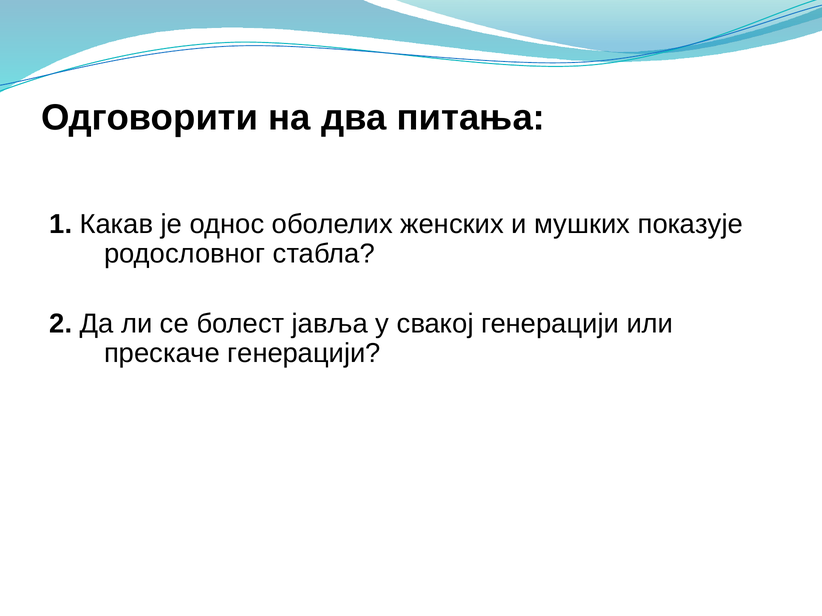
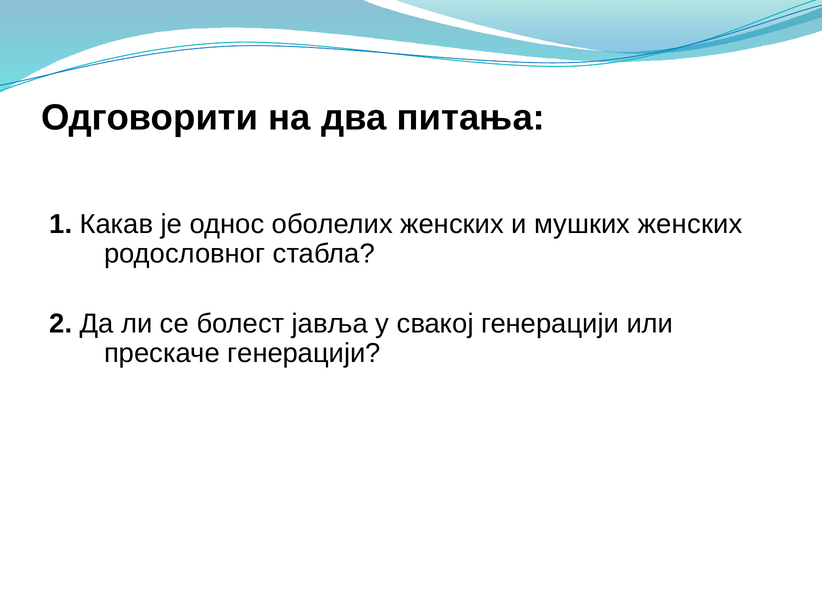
мушких показује: показује -> женских (690, 224)
